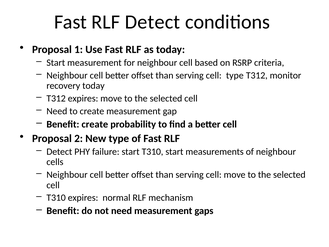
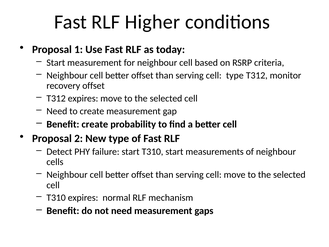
RLF Detect: Detect -> Higher (153, 22)
recovery today: today -> offset (93, 86)
